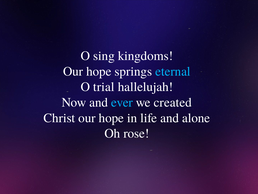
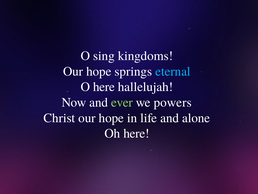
O trial: trial -> here (104, 87)
ever colour: light blue -> light green (122, 102)
created: created -> powers (173, 102)
Oh rose: rose -> here (136, 133)
